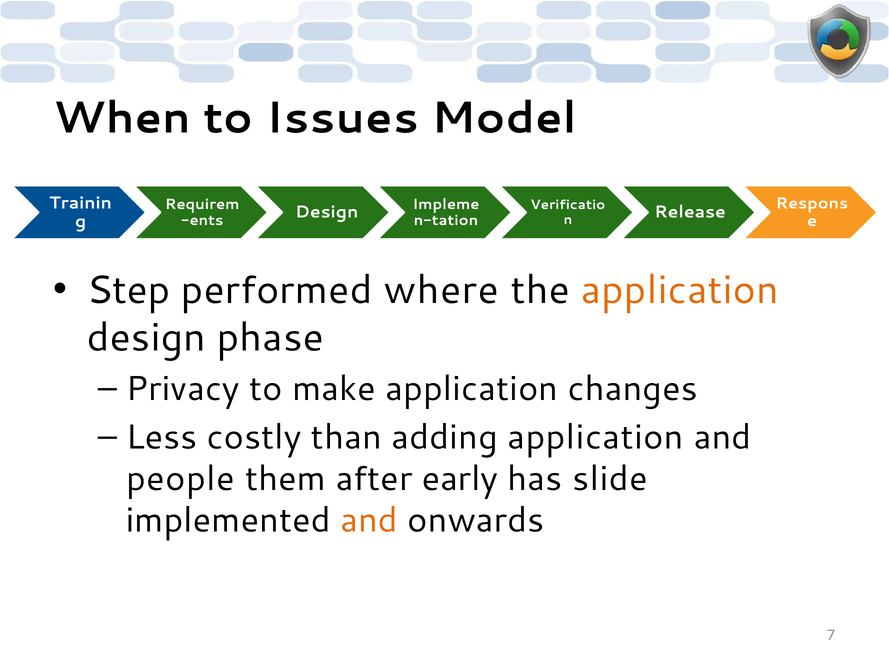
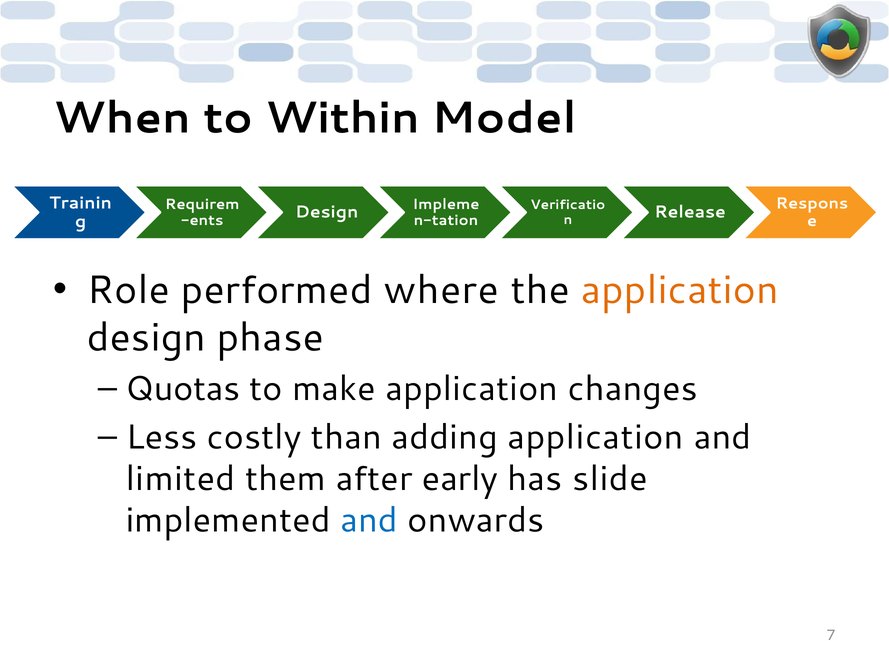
Issues: Issues -> Within (343, 118)
Step: Step -> Role (128, 290)
Privacy: Privacy -> Quotas (183, 389)
people: people -> limited (181, 479)
and colour: orange -> blue (369, 520)
